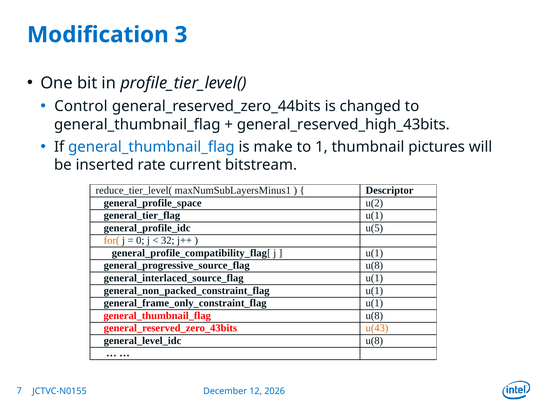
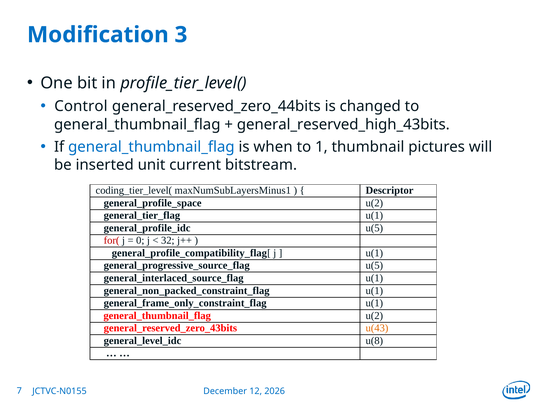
make: make -> when (273, 147)
rate: rate -> unit (152, 165)
reduce_tier_level(: reduce_tier_level( -> coding_tier_level( (134, 190)
for( colour: orange -> red (112, 240)
u(8: u(8 -> u(5 (374, 266)
general_thumbnail_flag u(8: u(8 -> u(2 (374, 316)
